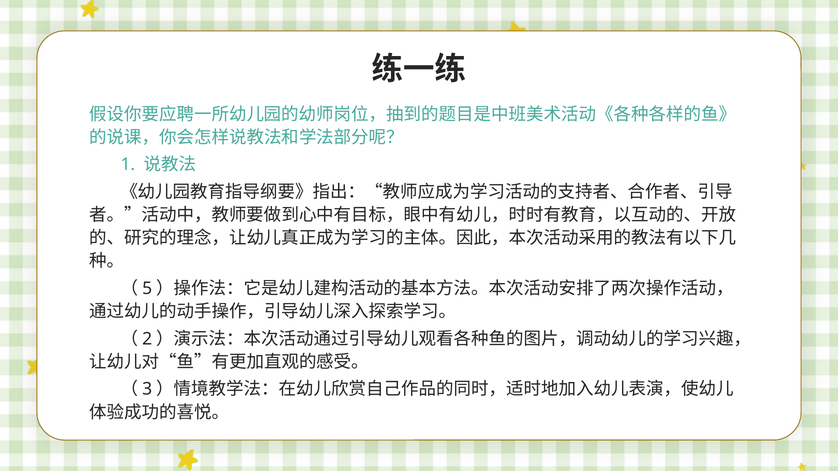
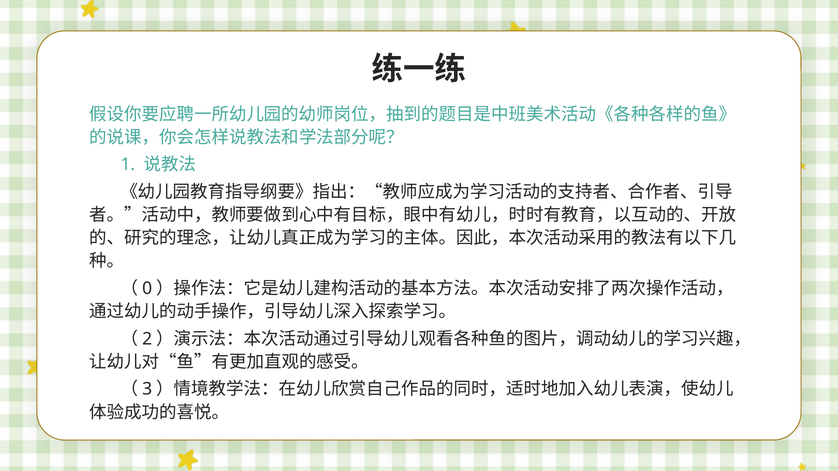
5: 5 -> 0 (147, 289)
